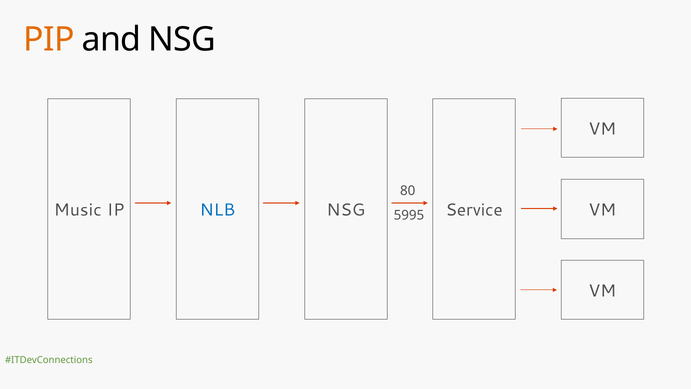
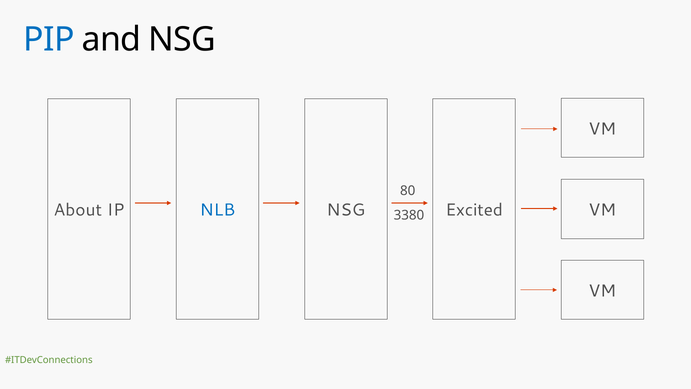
PIP colour: orange -> blue (49, 40)
Music: Music -> About (78, 210)
Service: Service -> Excited (474, 210)
5995: 5995 -> 3380 (409, 215)
